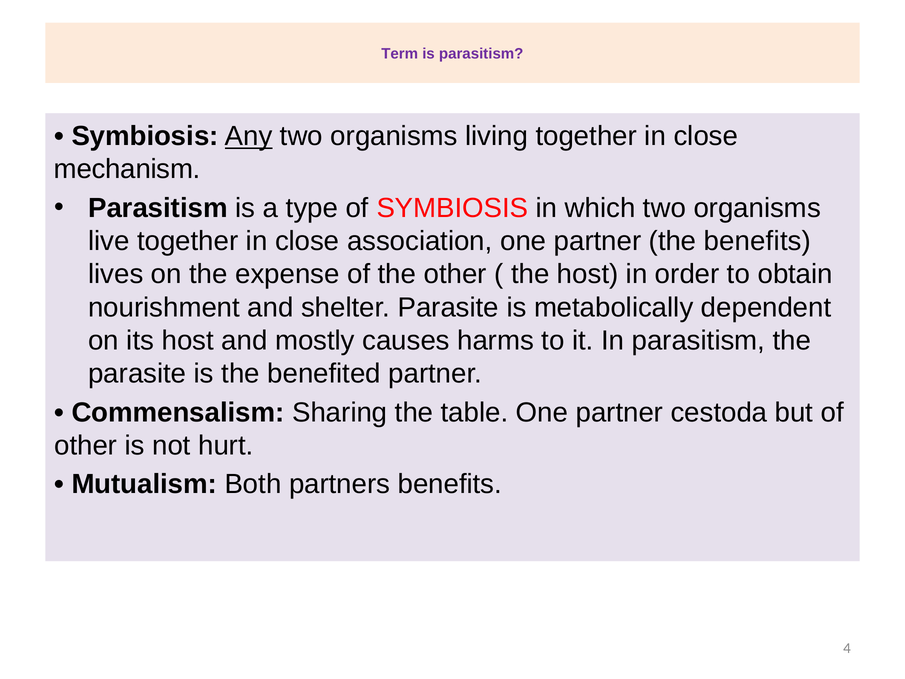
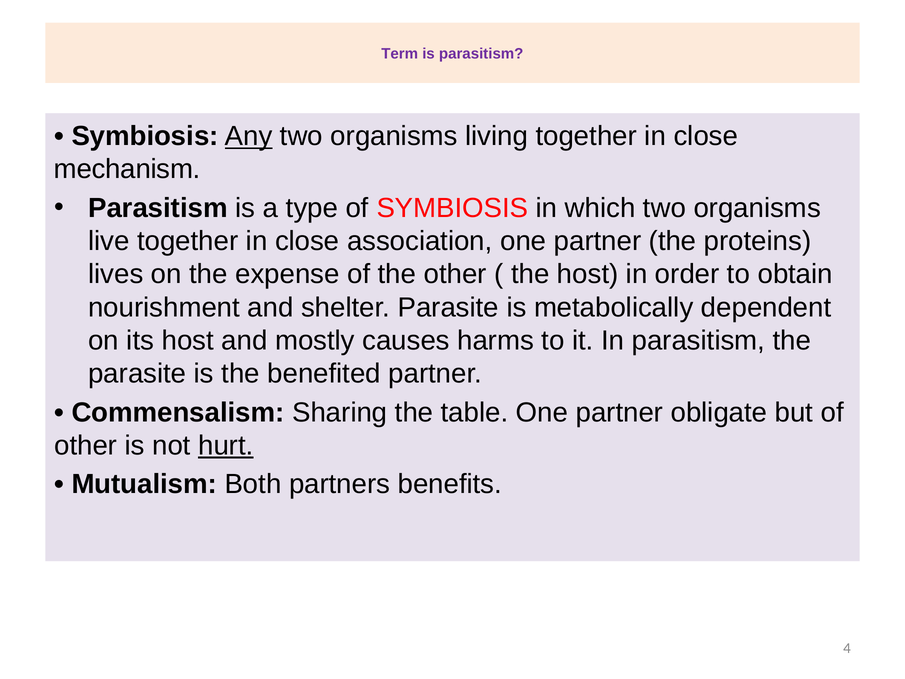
the benefits: benefits -> proteins (758, 241)
cestoda: cestoda -> obligate (719, 412)
hurt underline: none -> present (226, 445)
